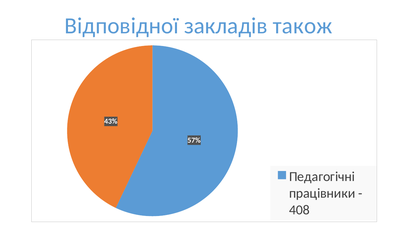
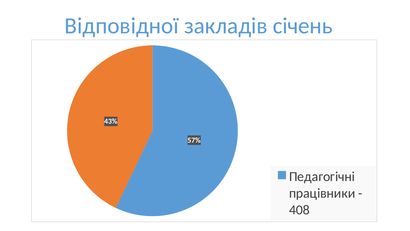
також: також -> січень (303, 26)
